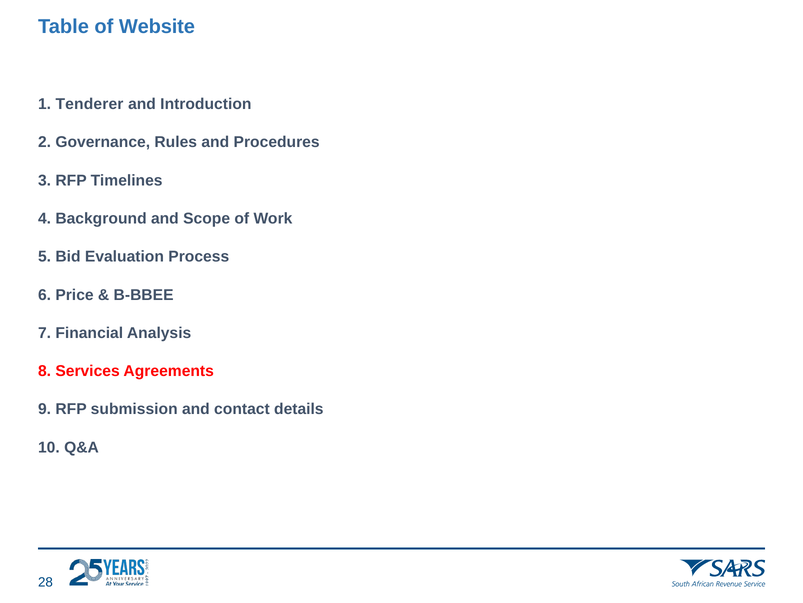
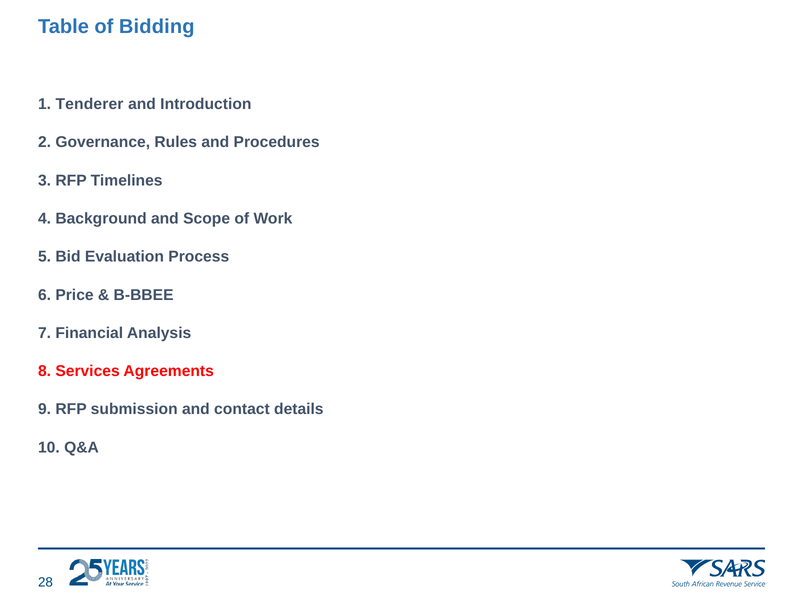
Website: Website -> Bidding (157, 27)
